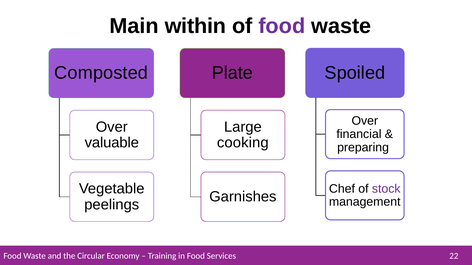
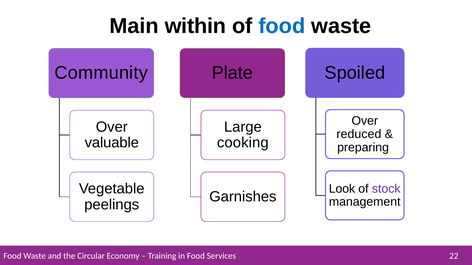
food colour: purple -> blue (282, 26)
Composted: Composted -> Community (101, 73)
financial: financial -> reduced (359, 134)
Chef: Chef -> Look (342, 189)
